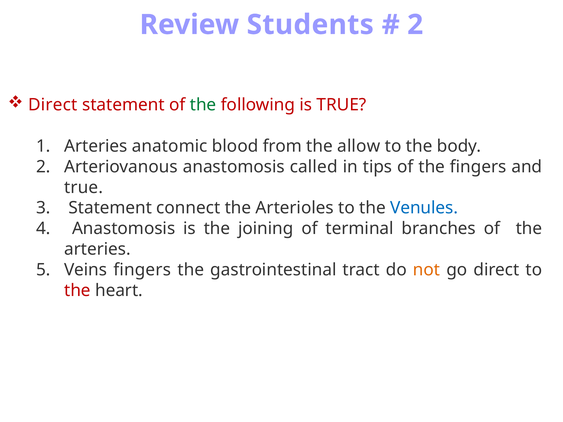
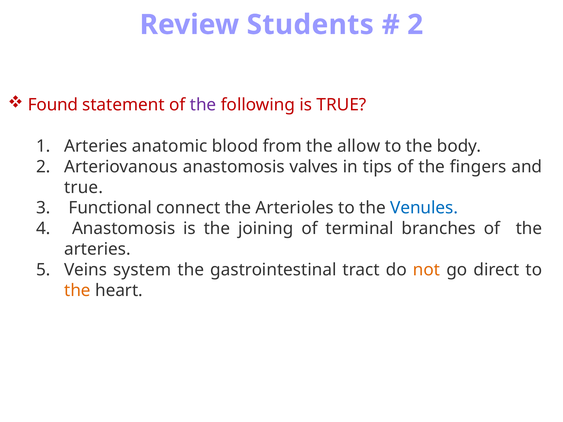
Direct: Direct -> Found (53, 105)
the colour: green -> purple (203, 105)
called: called -> valves (314, 167)
Statement: Statement -> Functional (110, 208)
Veins fingers: fingers -> system (142, 270)
the colour: red -> orange (77, 291)
